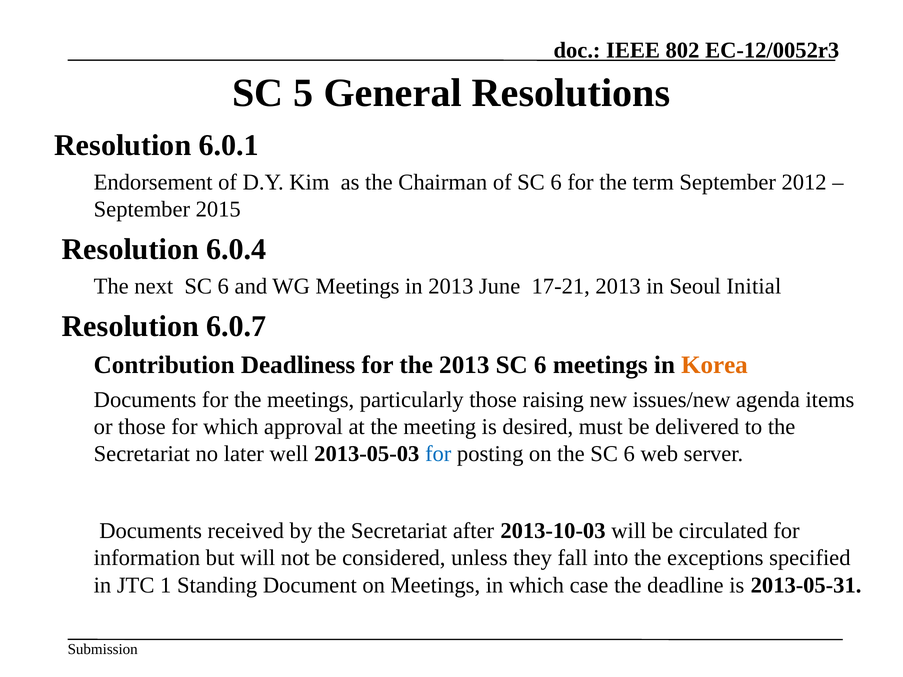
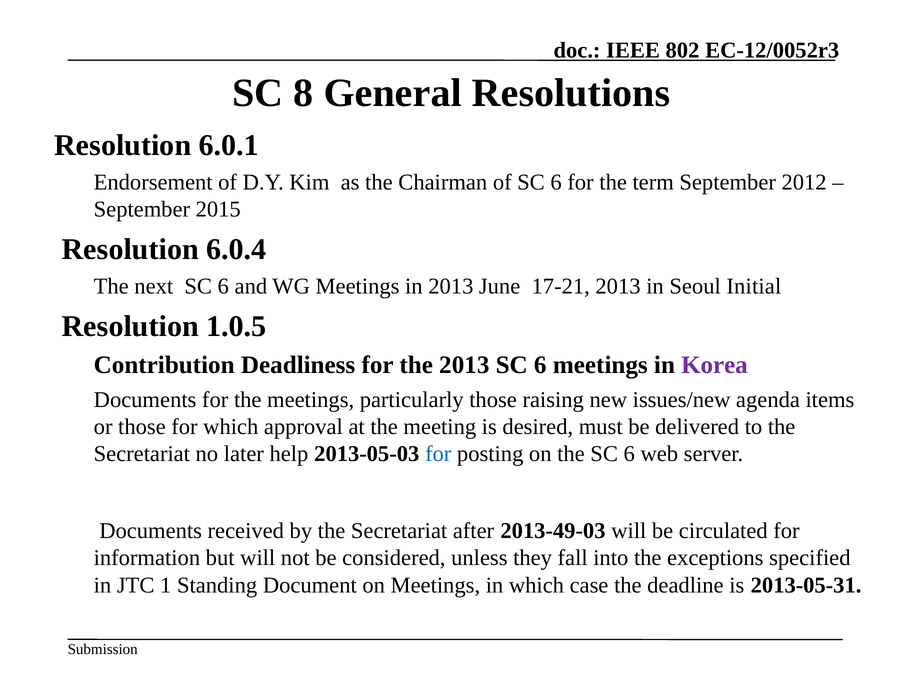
5: 5 -> 8 (304, 93)
6.0.7: 6.0.7 -> 1.0.5 (236, 326)
Korea colour: orange -> purple (714, 365)
well: well -> help (289, 454)
2013-10-03: 2013-10-03 -> 2013-49-03 (553, 531)
